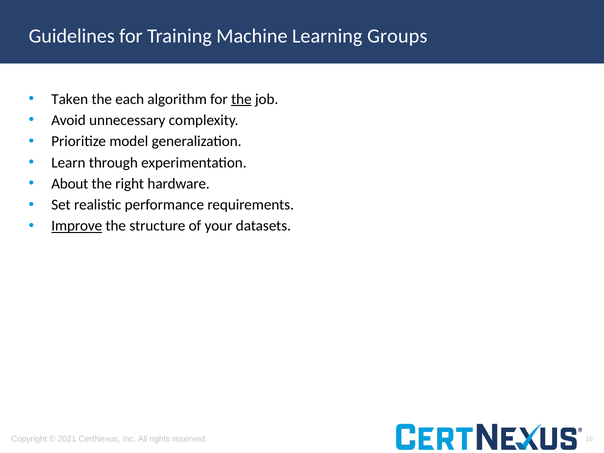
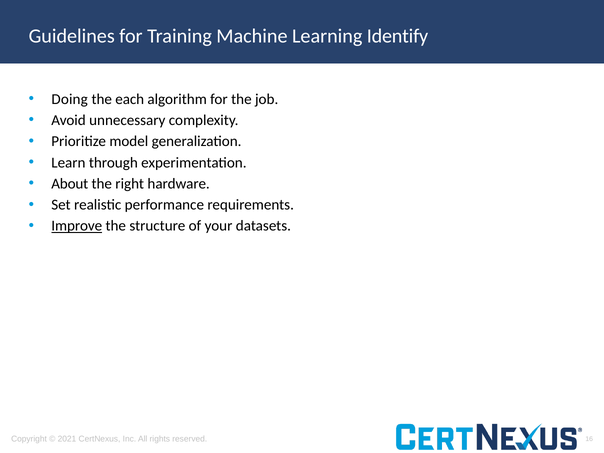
Groups: Groups -> Identify (398, 36)
Taken: Taken -> Doing (70, 99)
the underline: present -> none (241, 99)
